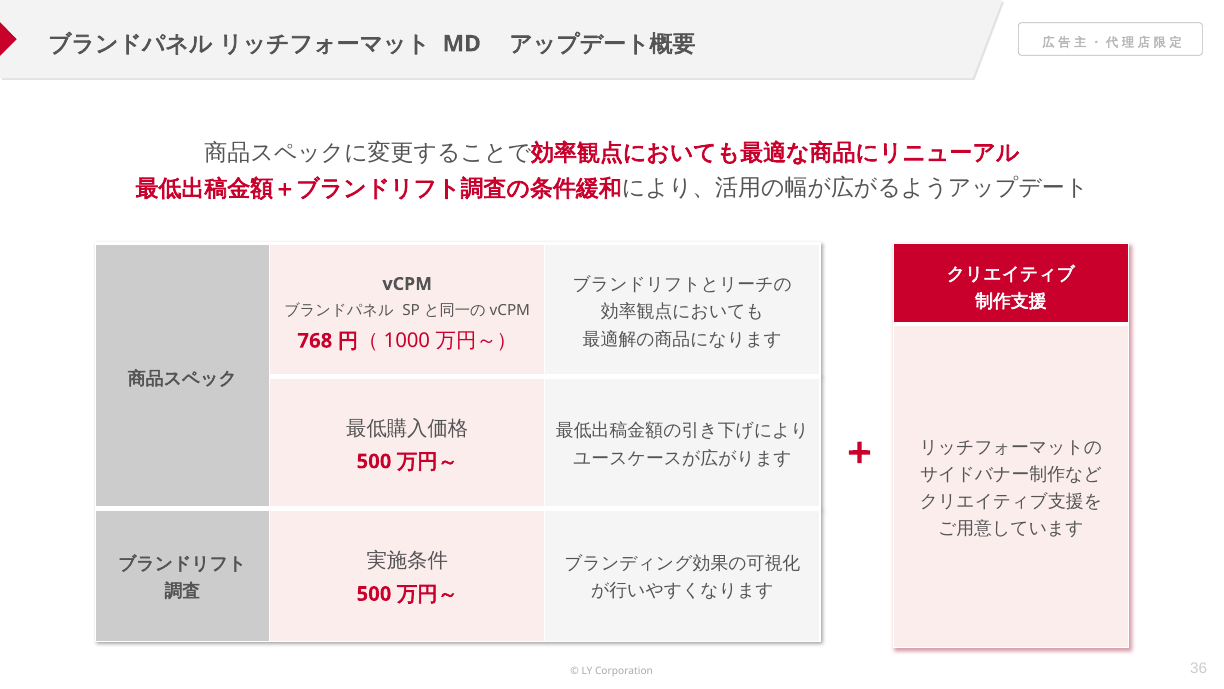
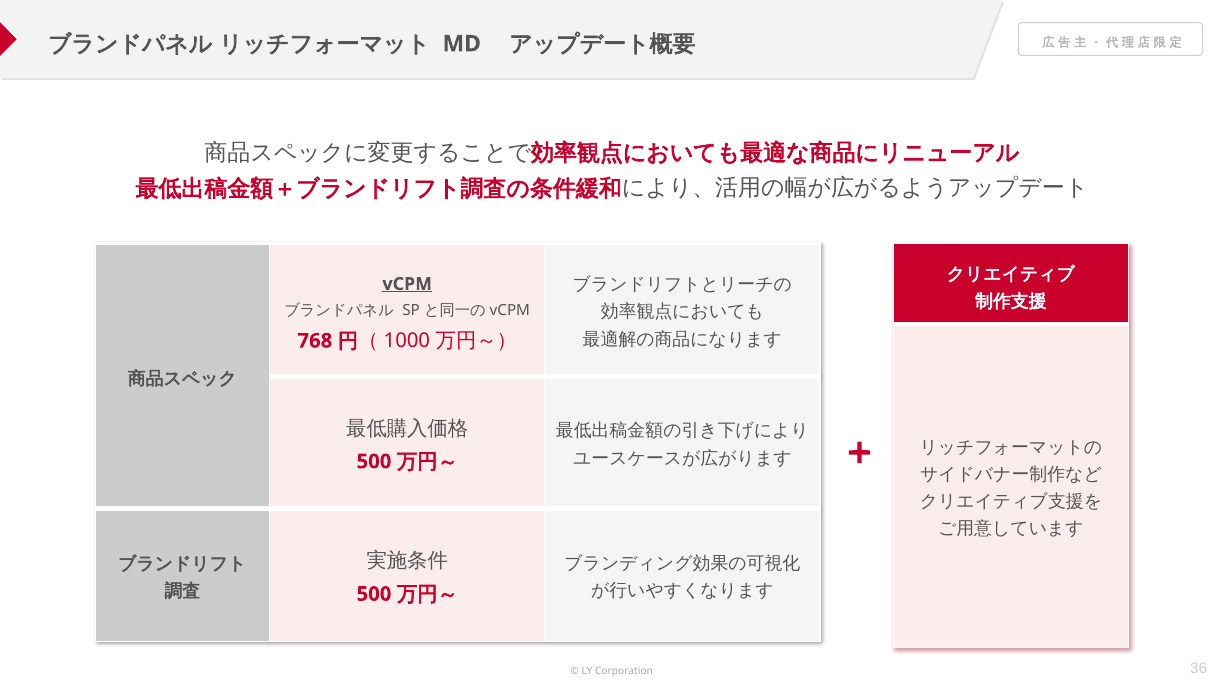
vCPM underline: none -> present (407, 284)
